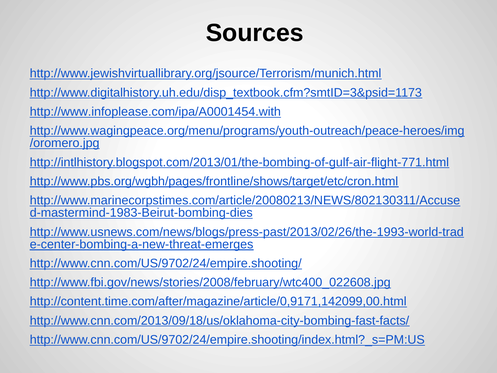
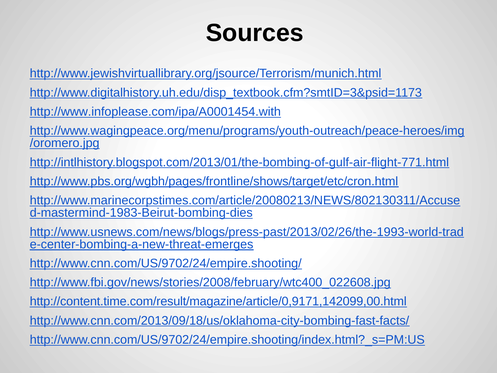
http://content.time.com/after/magazine/article/0,9171,142099,00.html: http://content.time.com/after/magazine/article/0,9171,142099,00.html -> http://content.time.com/result/magazine/article/0,9171,142099,00.html (218, 301)
